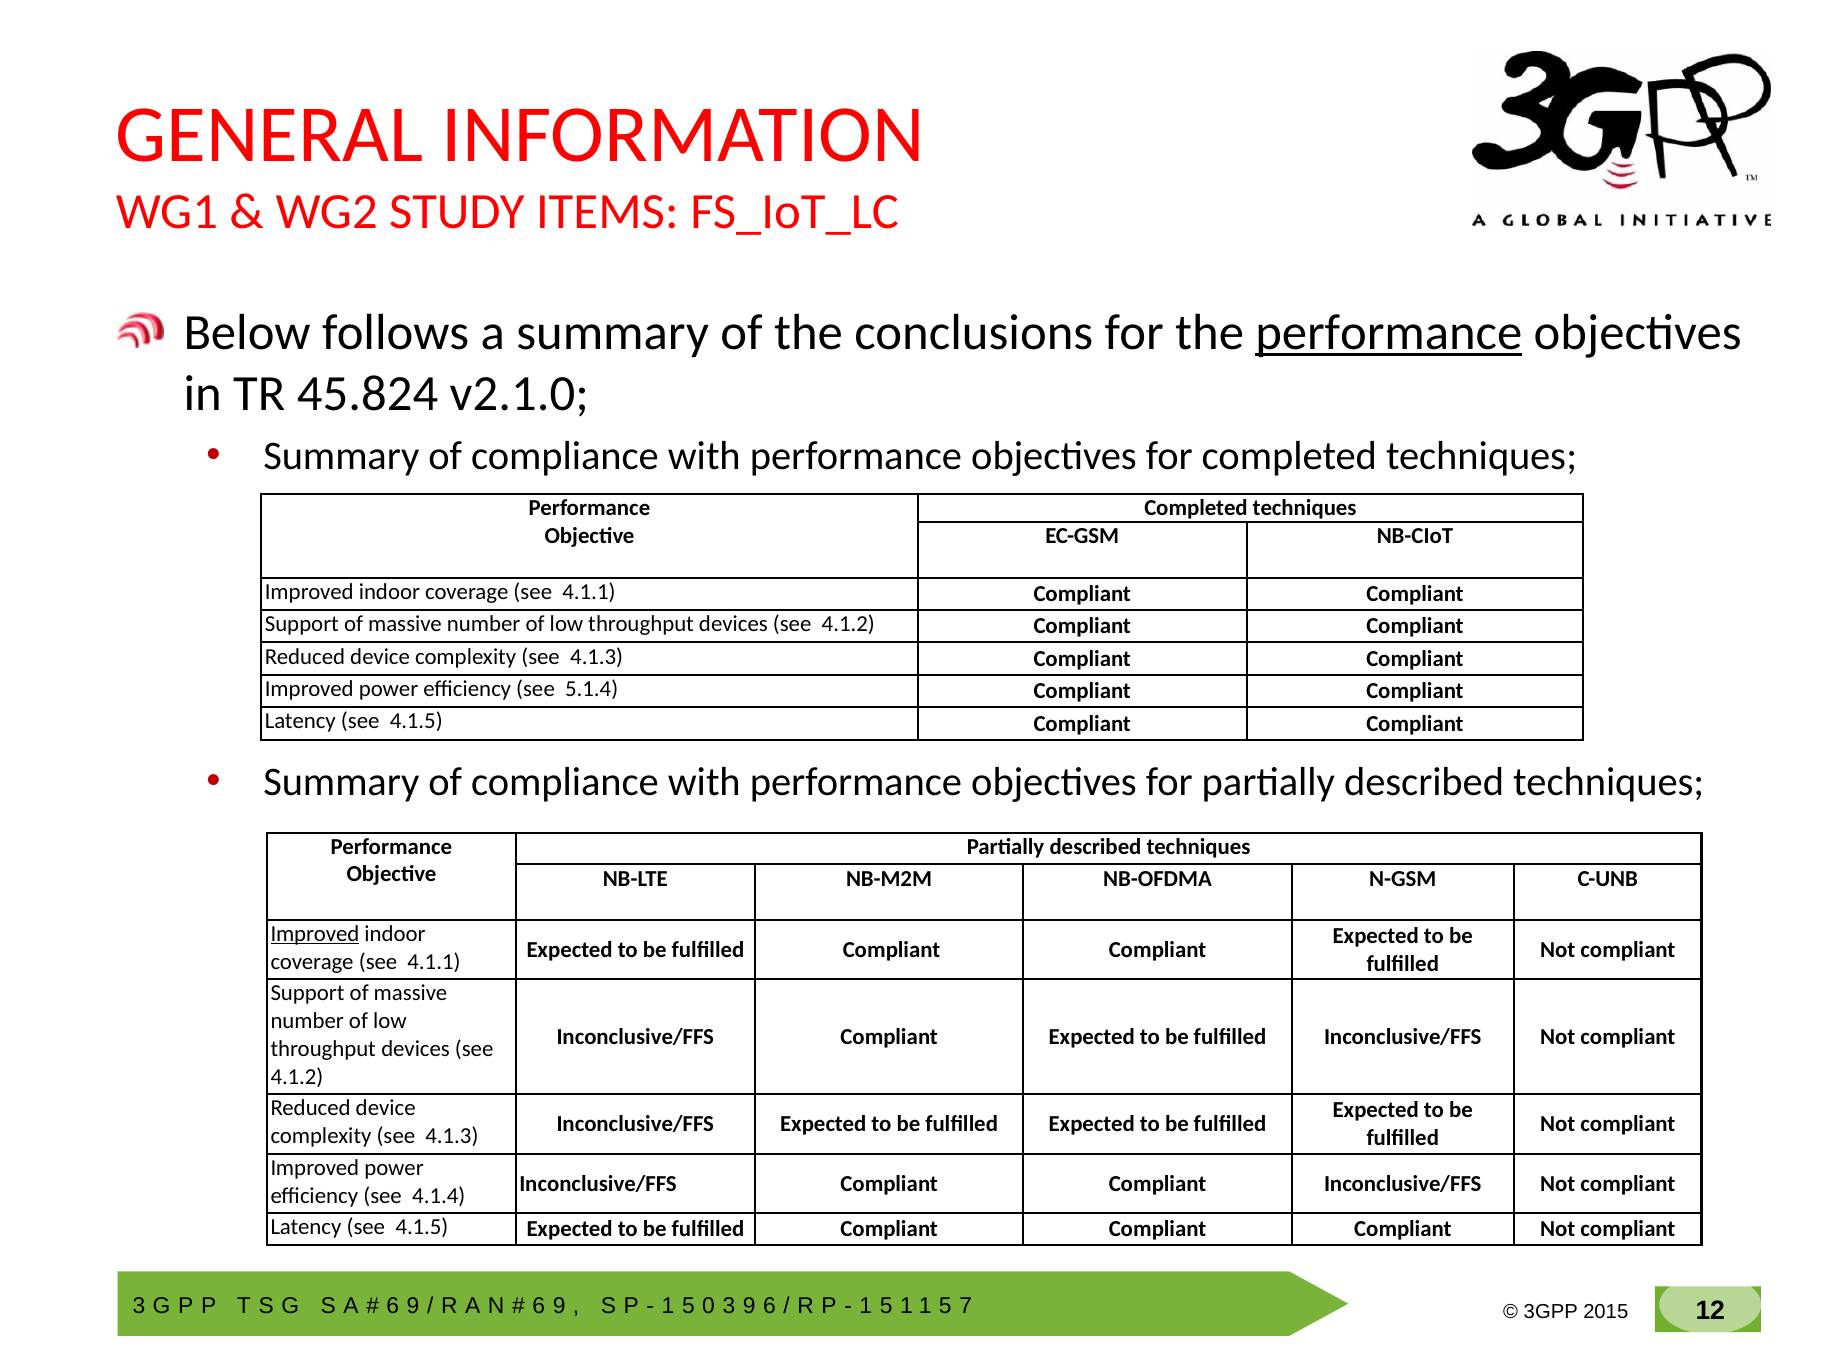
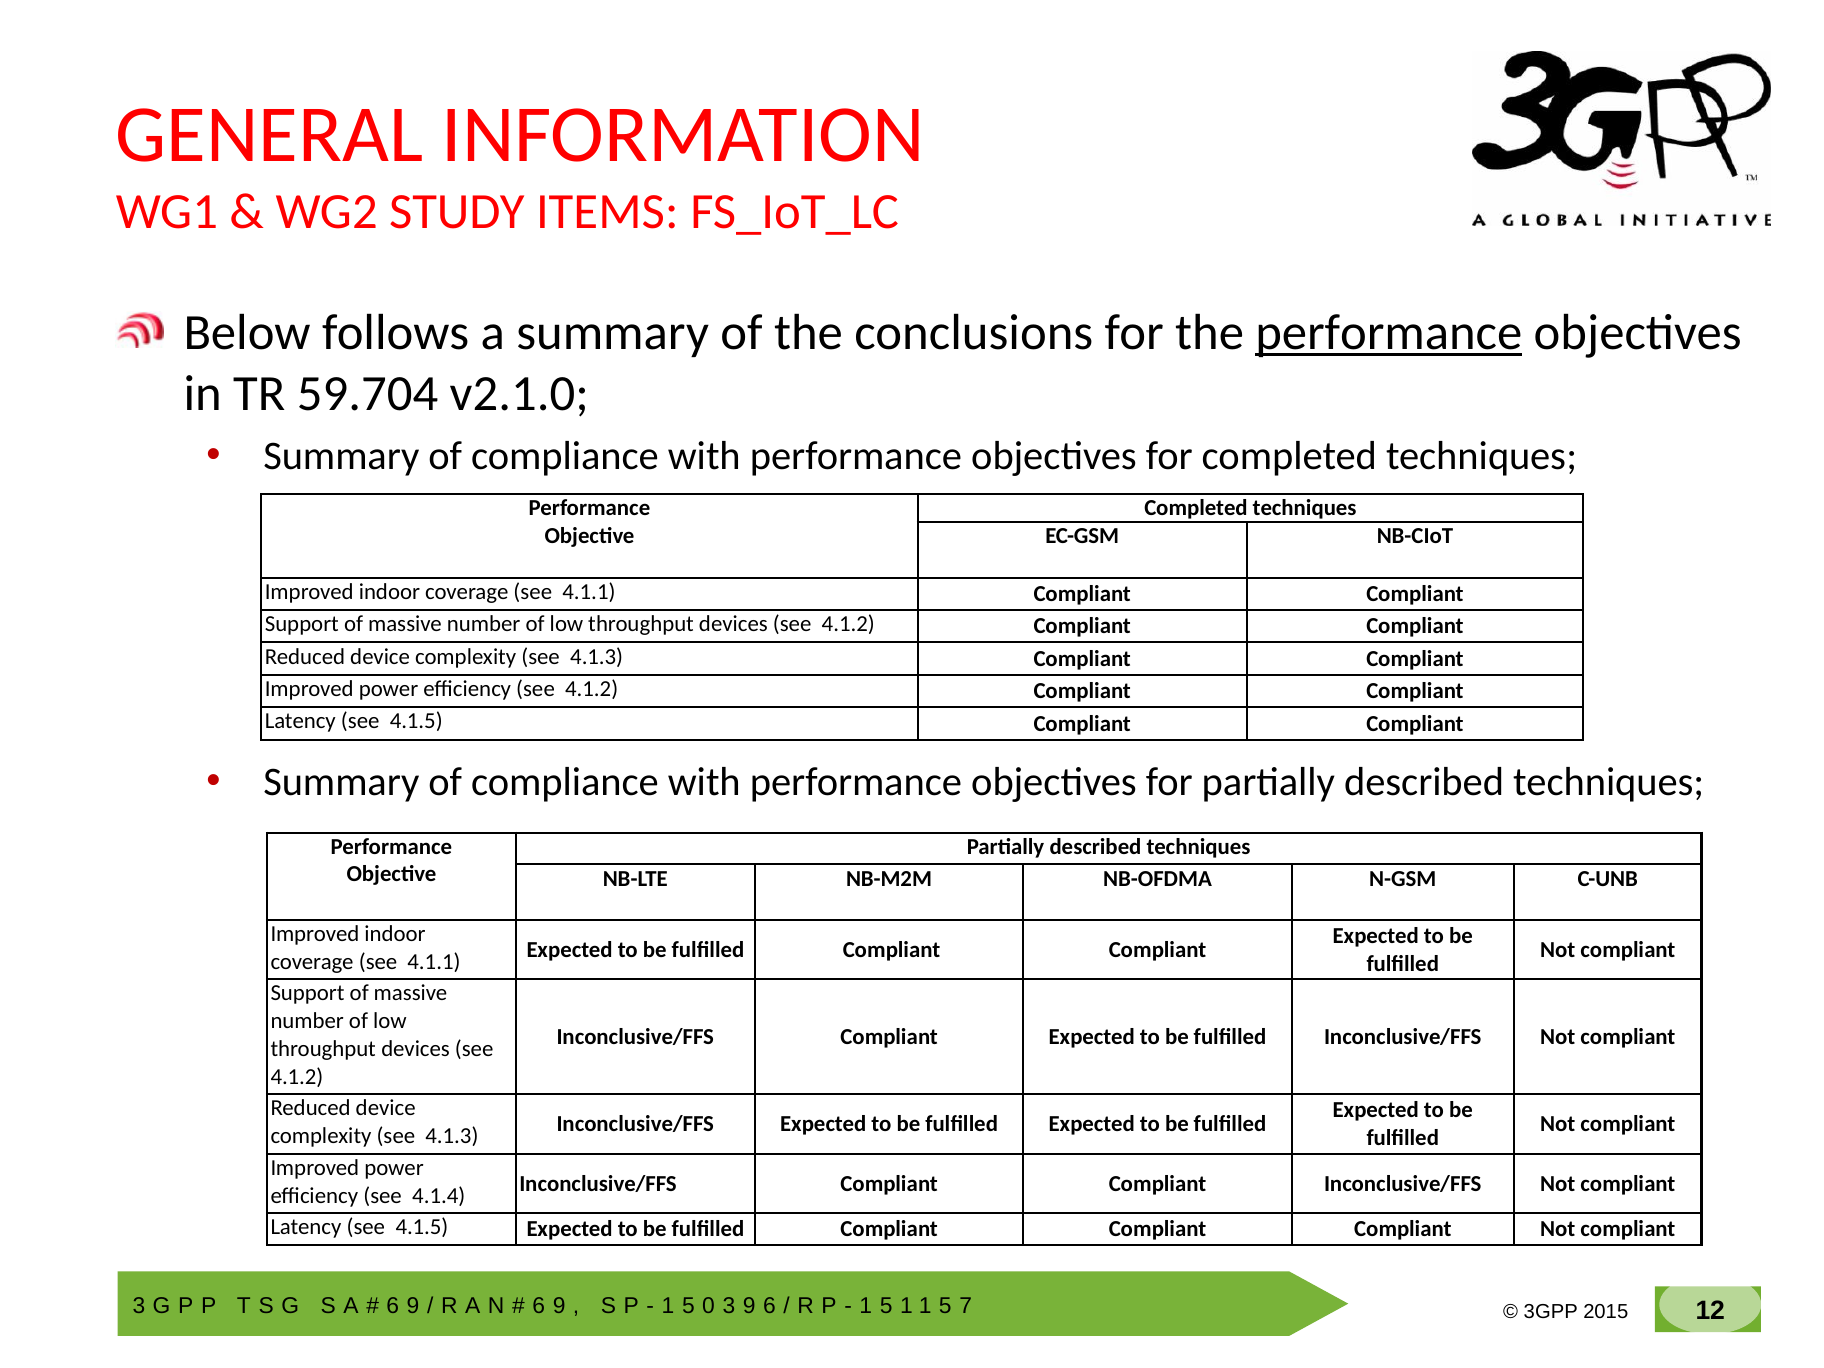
45.824: 45.824 -> 59.704 (368, 394)
efficiency see 5.1.4: 5.1.4 -> 4.1.2 (592, 689)
Improved underline: present -> none (315, 934)
